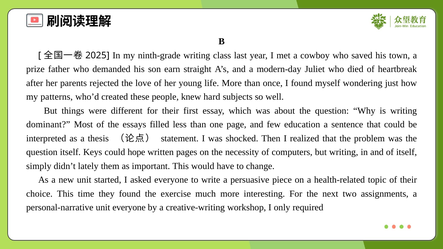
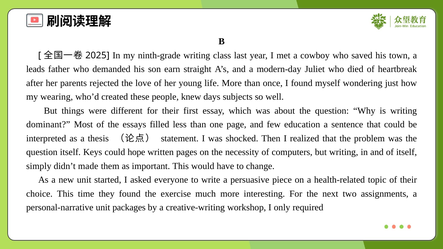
prize: prize -> leads (35, 69)
patterns: patterns -> wearing (57, 97)
hard: hard -> days (212, 97)
lately: lately -> made (88, 166)
unit everyone: everyone -> packages (129, 208)
